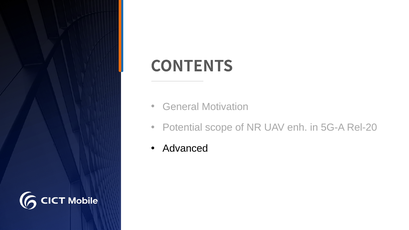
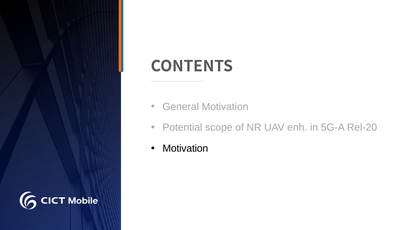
Advanced: Advanced -> Motivation (185, 149)
